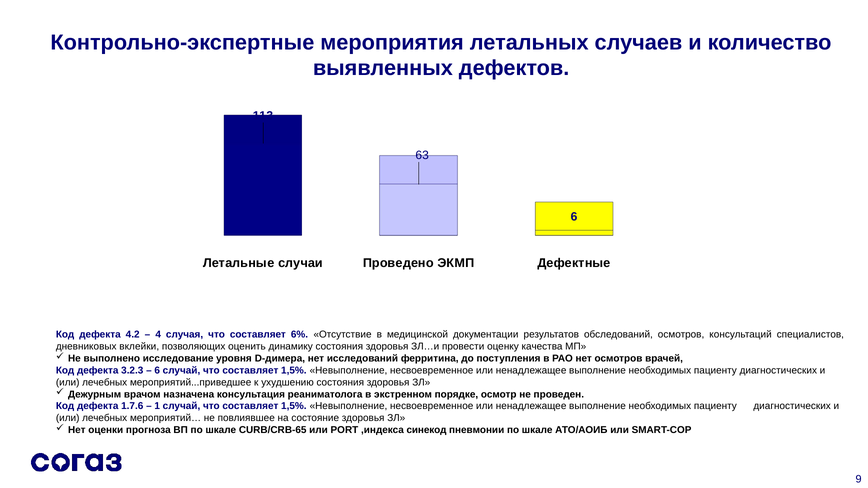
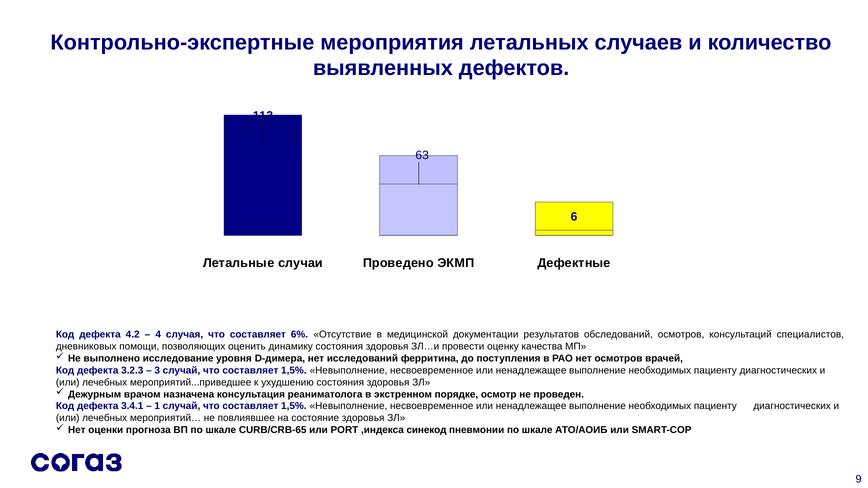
вклейки: вклейки -> помощи (139, 347)
6: 6 -> 3 (157, 371)
1.7.6: 1.7.6 -> 3.4.1 (132, 406)
